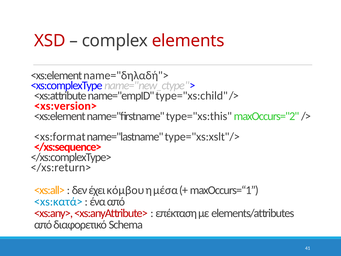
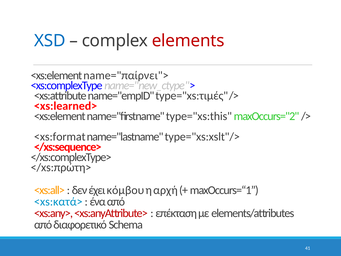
XSD colour: red -> blue (50, 41)
name="δηλαδή">: name="δηλαδή"> -> name="παίρνει"> (126, 75)
type="xs:child: type="xs:child -> type="xs:τιμές (192, 96)
<xs:version>: <xs:version> -> <xs:learned> (66, 106)
</xs:return>: </xs:return> -> </xs:πρώτη> (61, 167)
μέσα: μέσα -> αρχή (165, 190)
